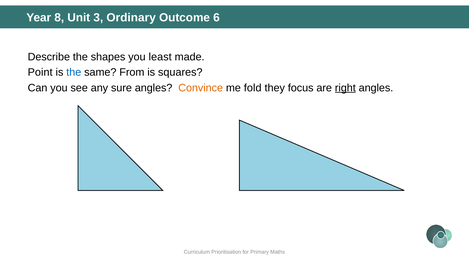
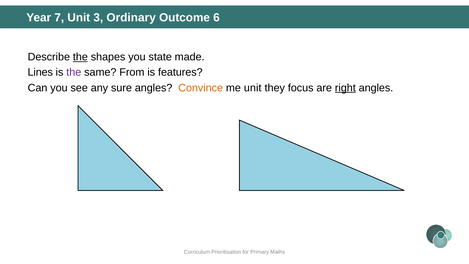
8: 8 -> 7 (59, 17)
the underline: none -> present (80, 57)
least: least -> state (160, 57)
Point: Point -> Lines (40, 72)
the colour: blue -> purple (74, 72)
squares: squares -> features (180, 72)
me fold: fold -> unit (253, 88)
